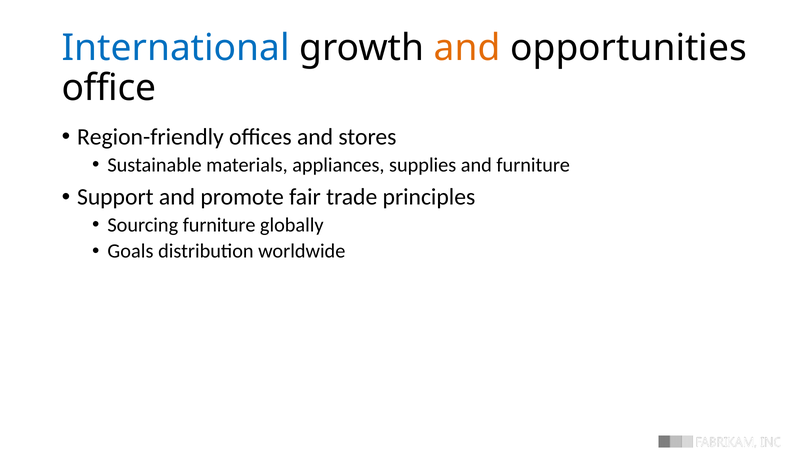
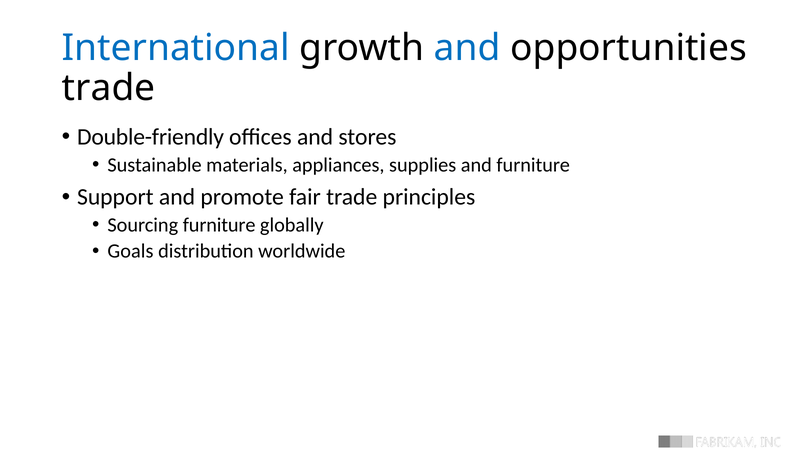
and colour: orange -> blue (467, 48)
office: office -> trade (109, 88)
Region-friendly: Region-friendly -> Double-friendly (151, 137)
